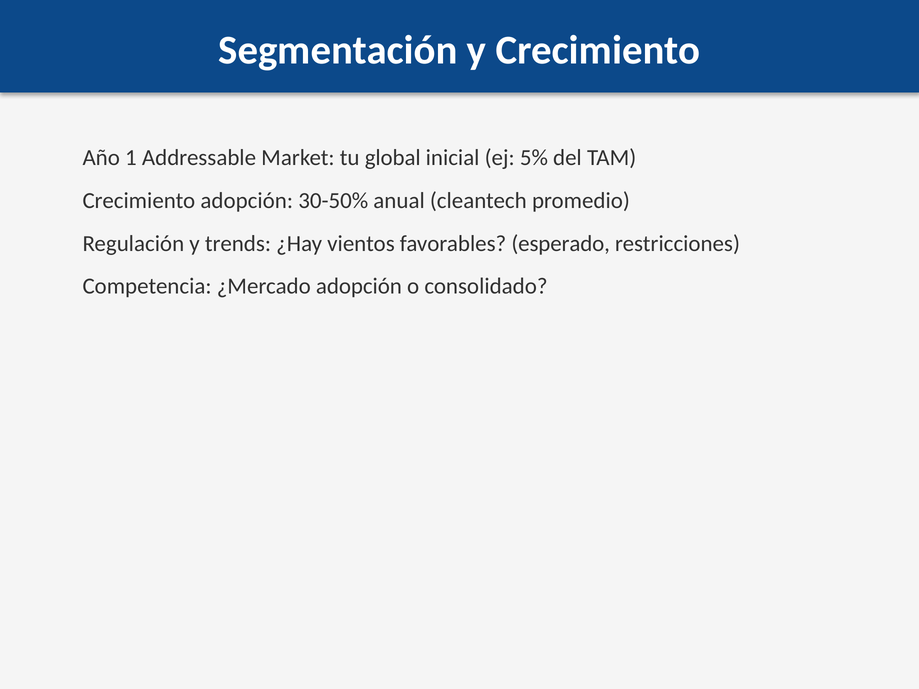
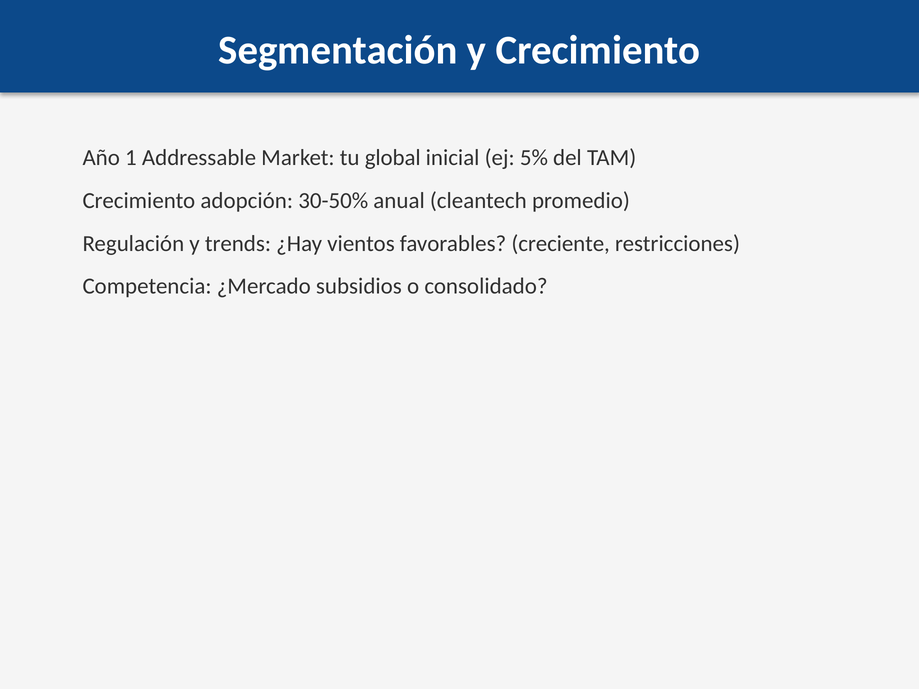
esperado: esperado -> creciente (561, 244)
¿Mercado adopción: adopción -> subsidios (359, 286)
